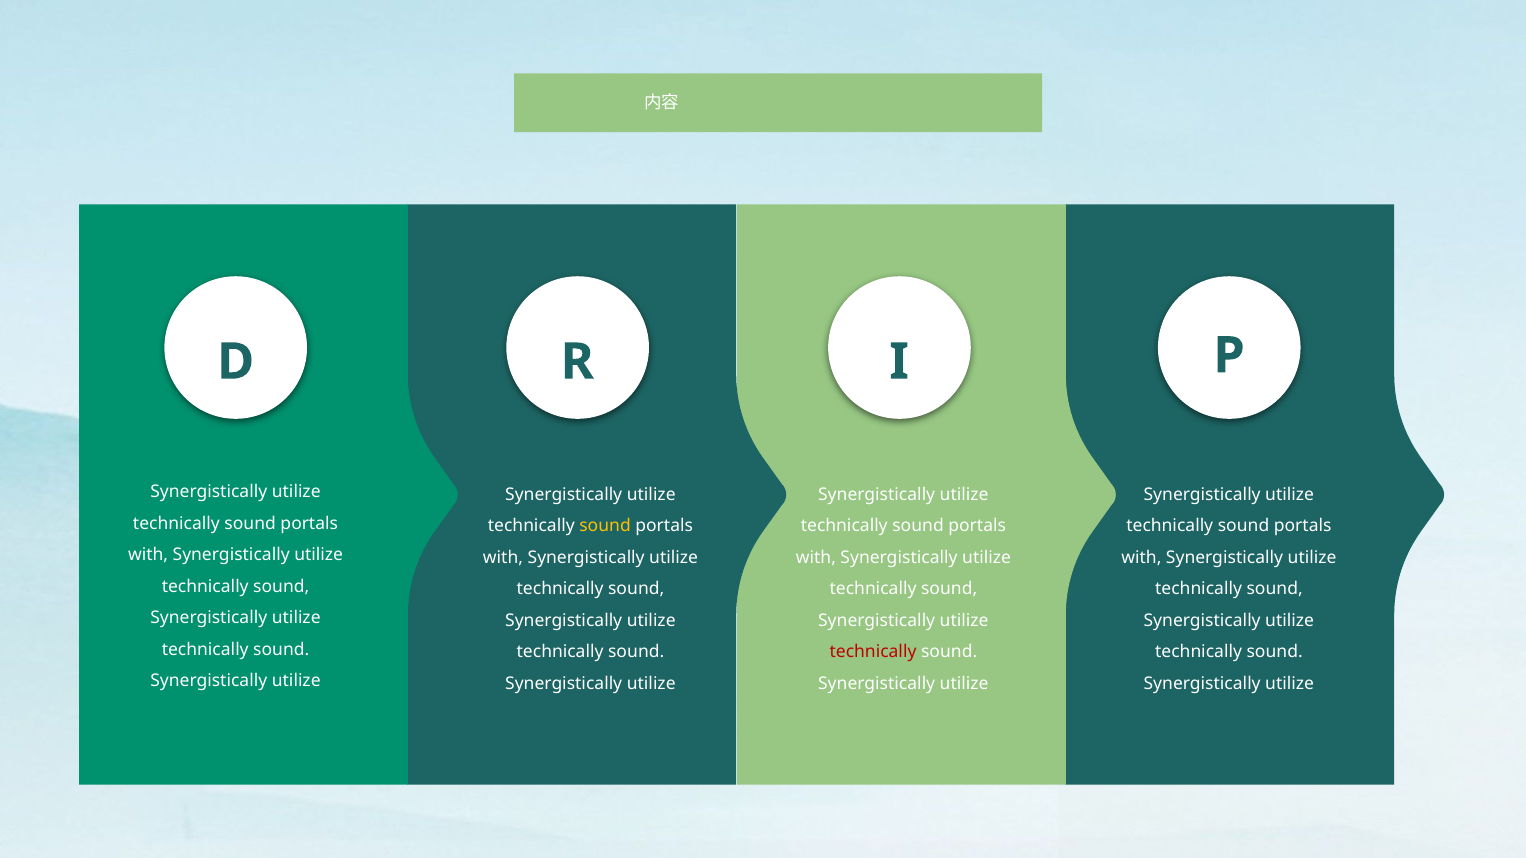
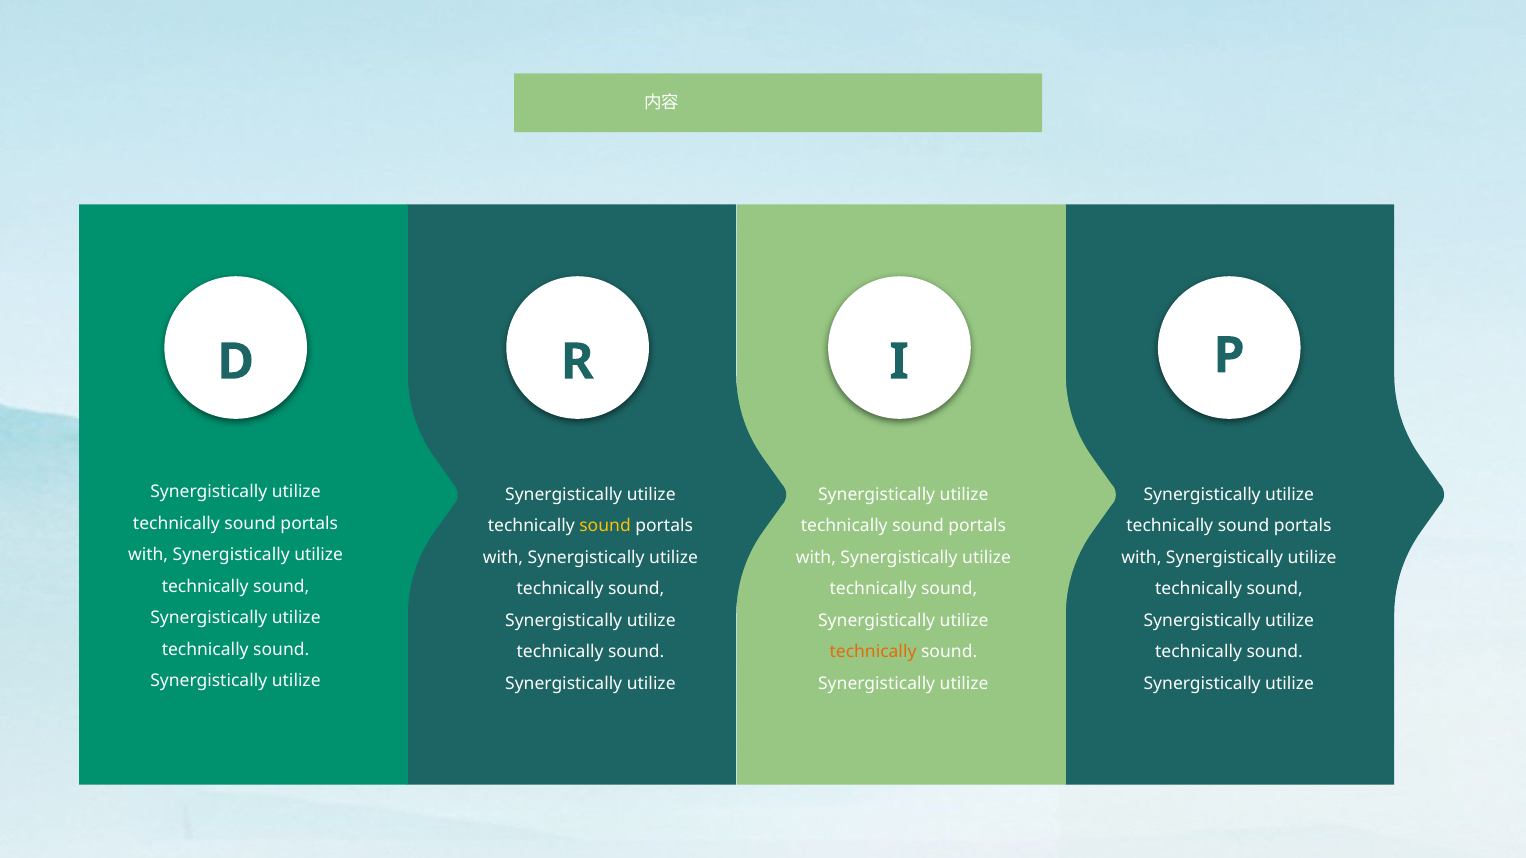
technically colour: red -> orange (873, 652)
